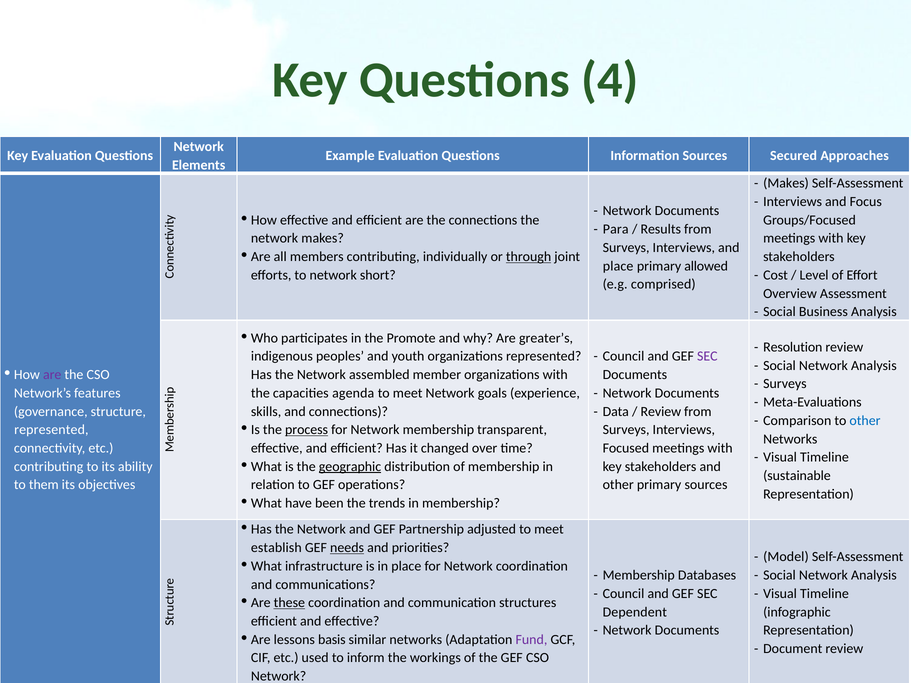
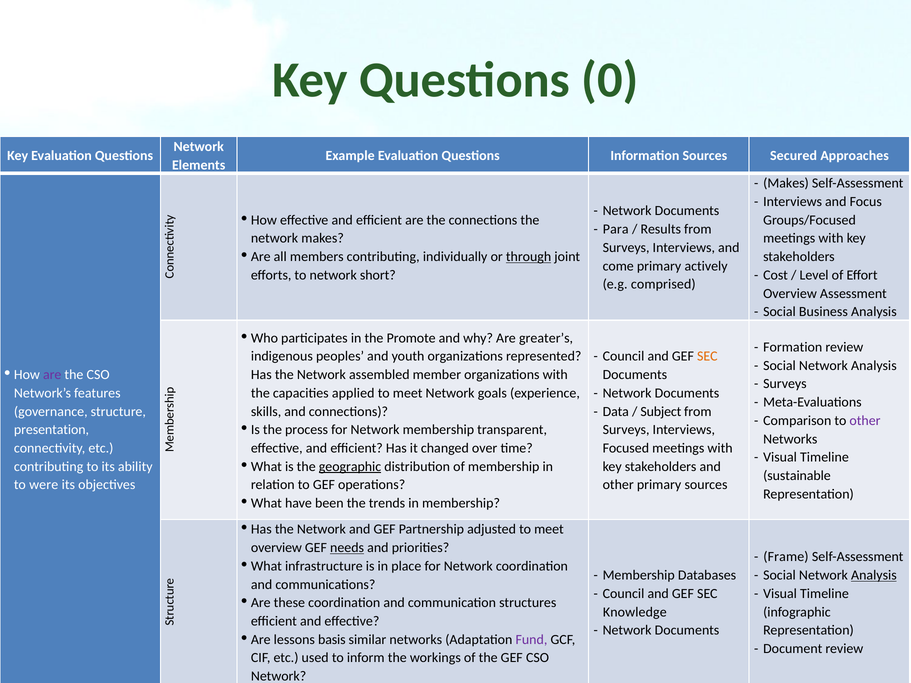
4: 4 -> 0 (610, 80)
place: place -> come (618, 266)
allowed: allowed -> actively (706, 266)
Resolution: Resolution -> Formation (793, 347)
SEC colour: purple -> orange (707, 356)
agenda: agenda -> applied (353, 393)
Review: Review -> Subject (661, 412)
other colour: blue -> purple (865, 421)
process underline: present -> none (307, 430)
represented: represented -> presentation (51, 430)
them: them -> were (44, 485)
establish: establish -> overview (276, 548)
Model: Model -> Frame (786, 557)
Analysis underline: none -> present (874, 575)
these underline: present -> none (289, 603)
Dependent: Dependent -> Knowledge (635, 612)
